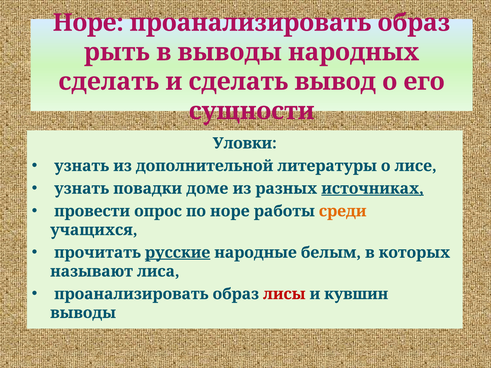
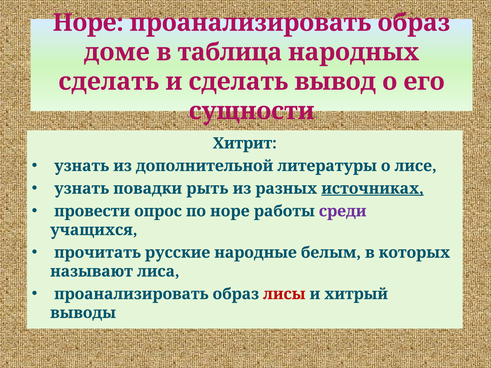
рыть: рыть -> доме (117, 52)
в выводы: выводы -> таблица (230, 52)
Уловки: Уловки -> Хитрит (245, 143)
доме: доме -> рыть (207, 189)
среди colour: orange -> purple (343, 211)
русские underline: present -> none (178, 253)
кувшин: кувшин -> хитрый (356, 294)
